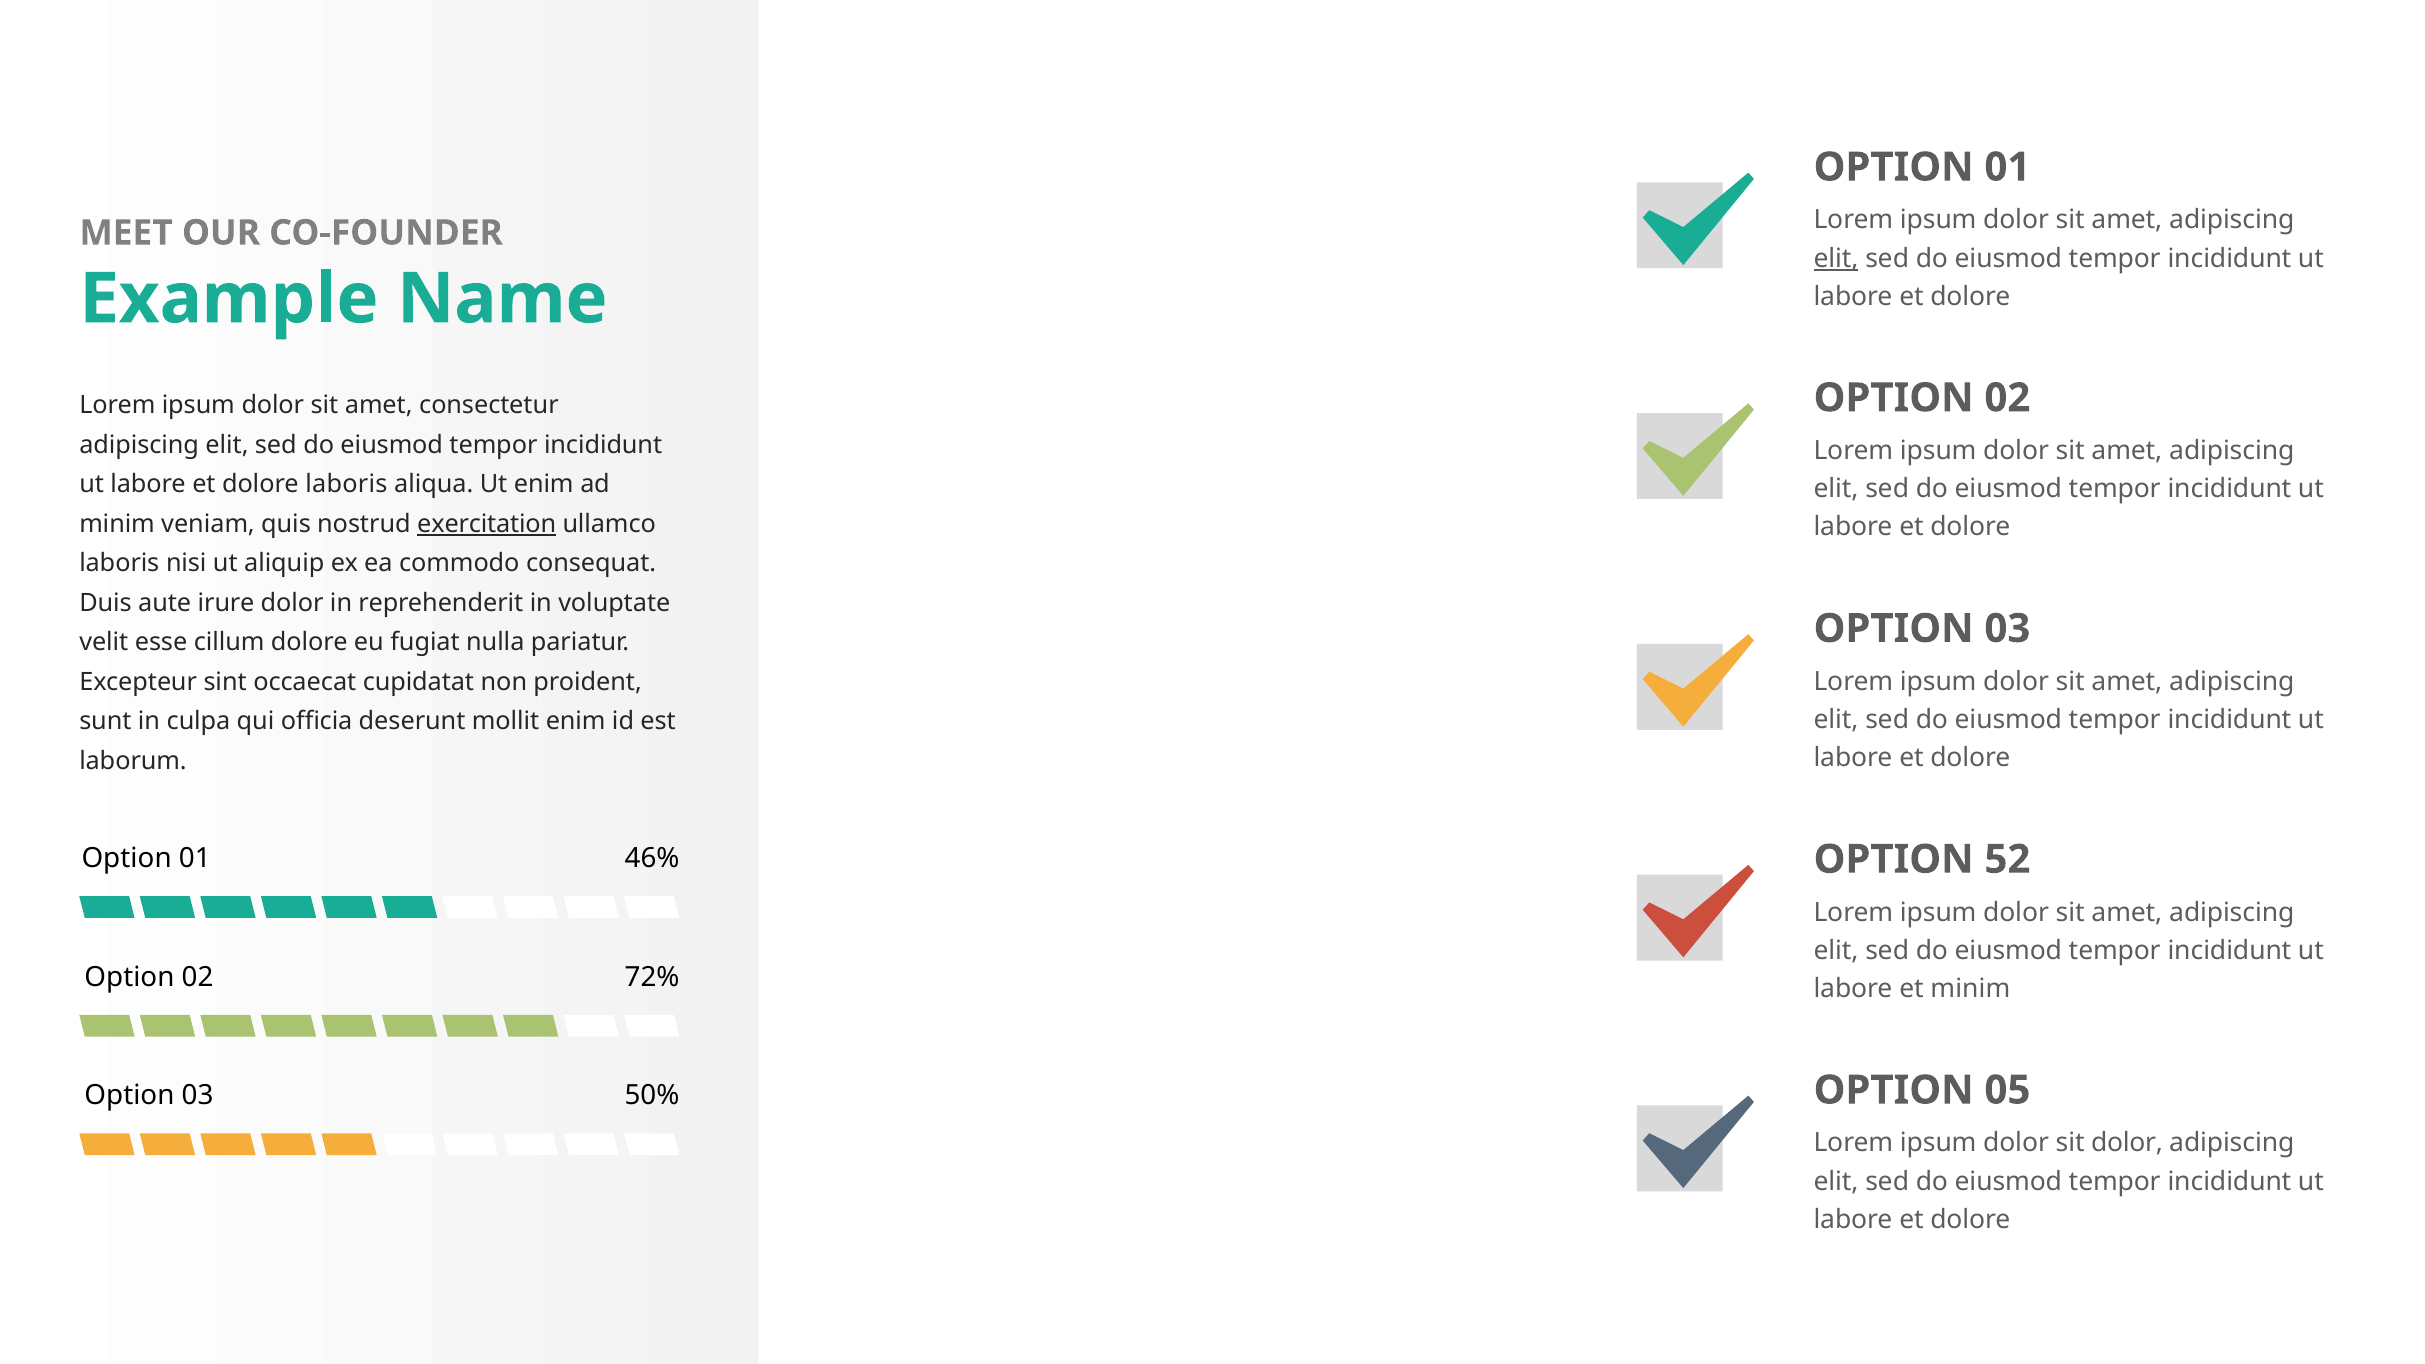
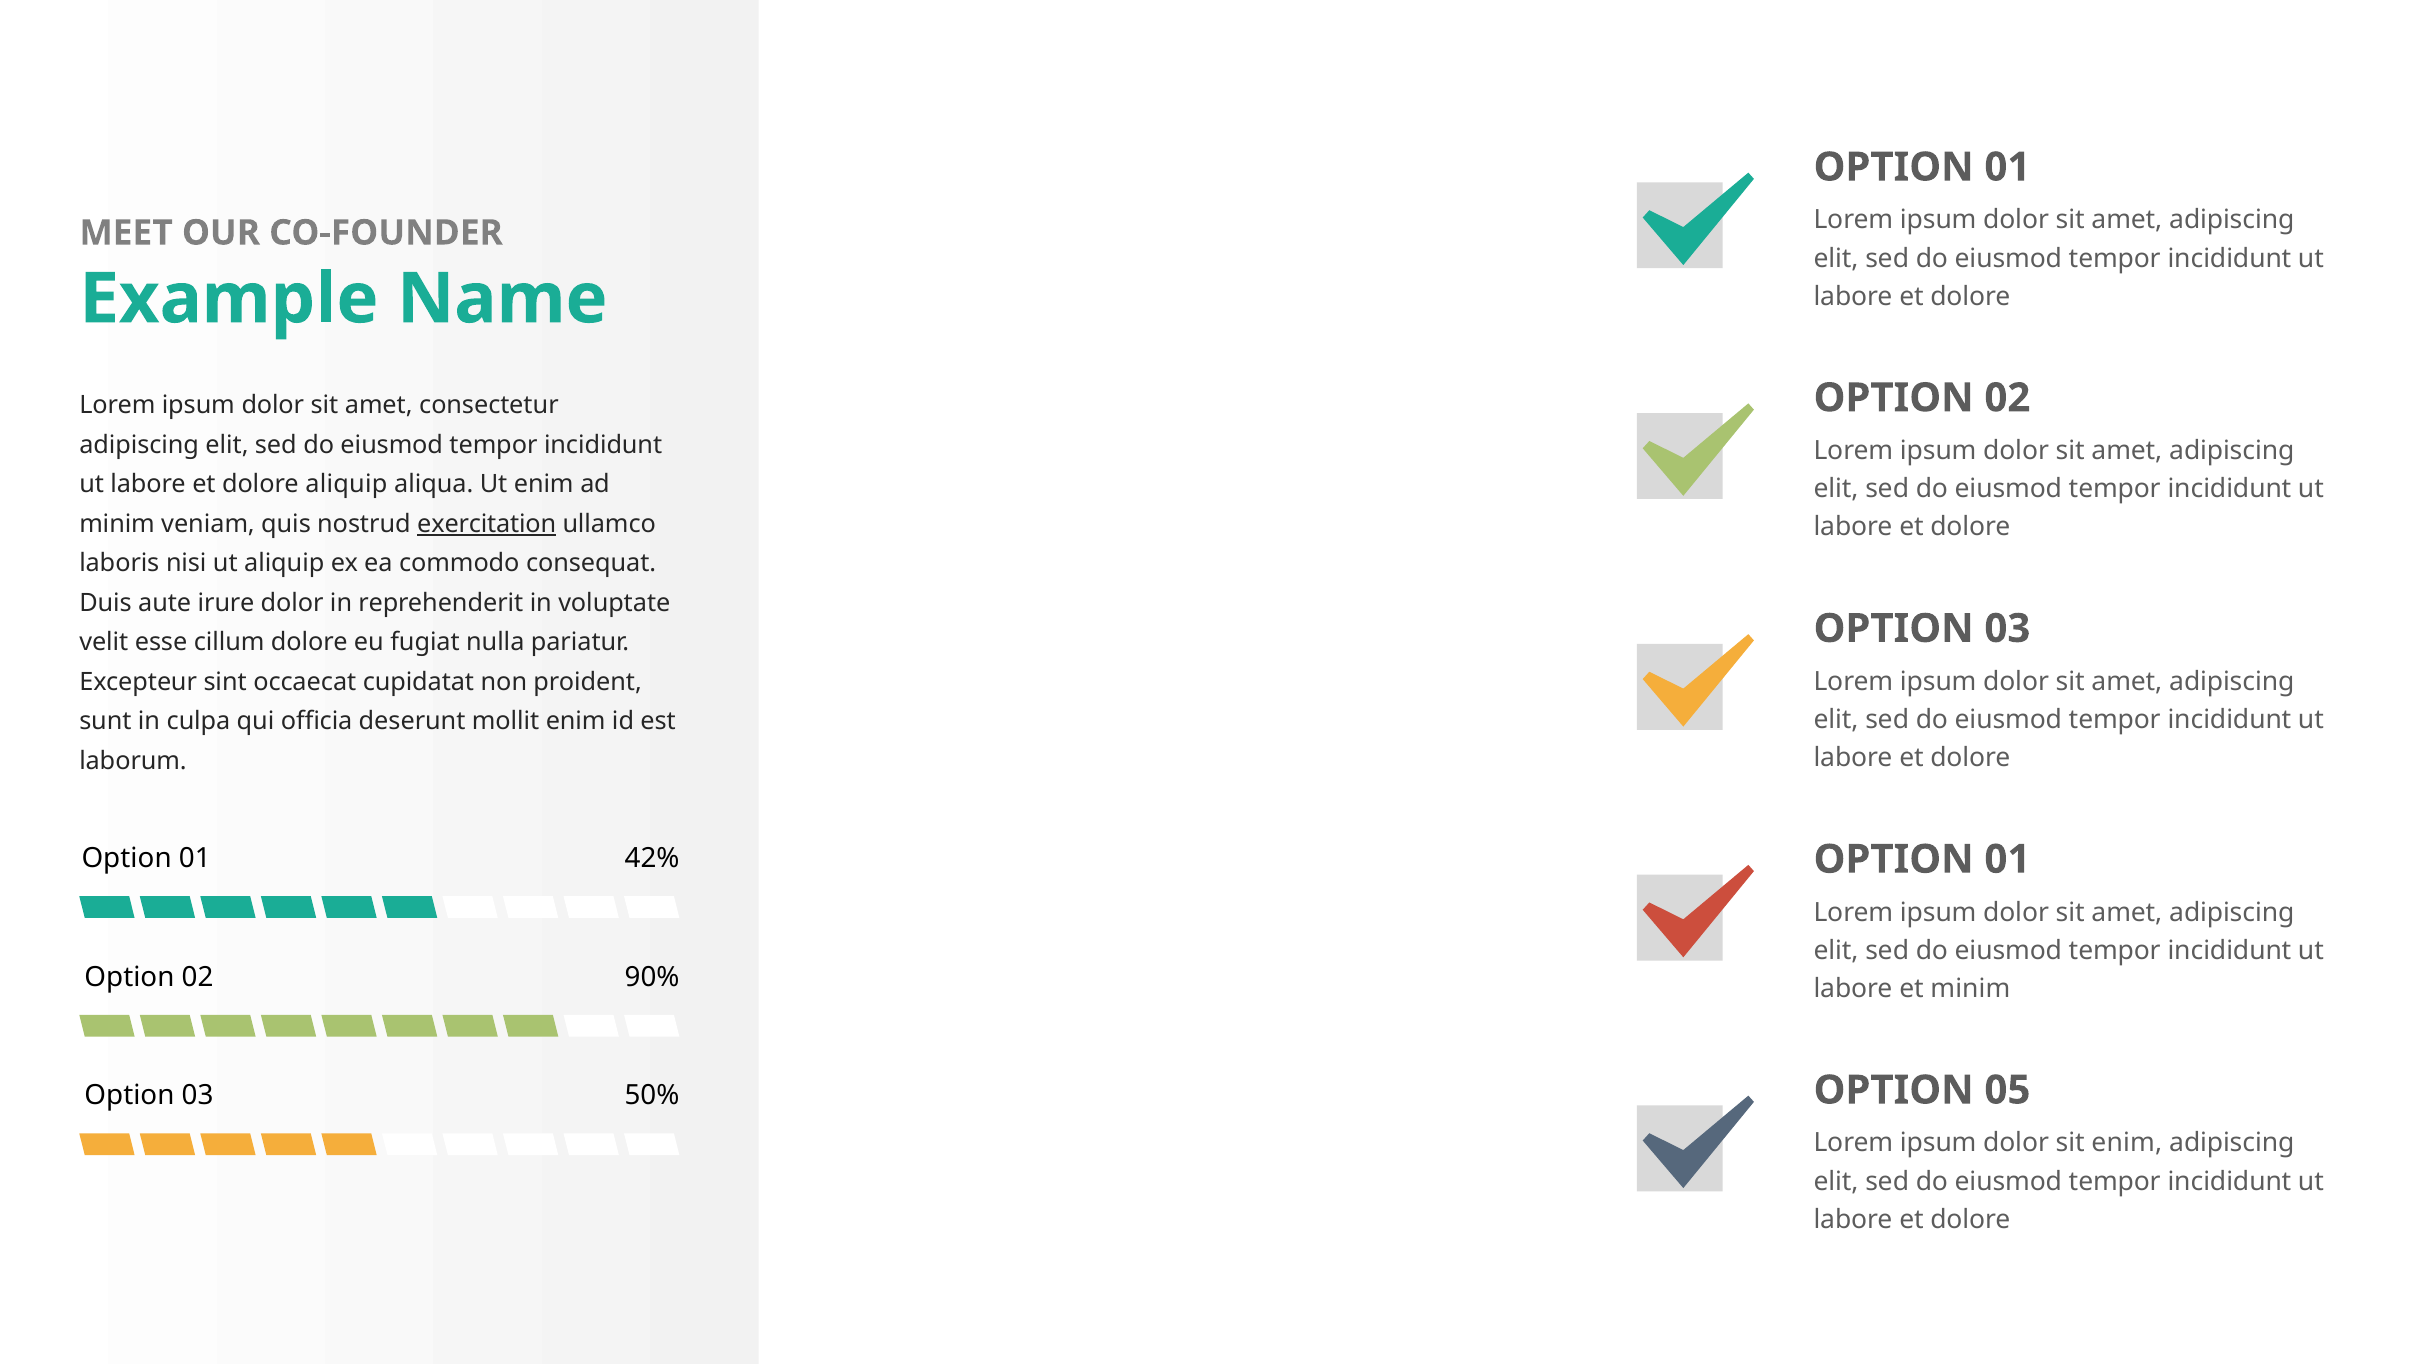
elit underline: present -> none (1836, 258)
dolore laboris: laboris -> aliquip (346, 485)
46%: 46% -> 42% (652, 858)
52: 52 -> 01 (2007, 859)
72%: 72% -> 90% (652, 977)
sit dolor: dolor -> enim (2127, 1143)
